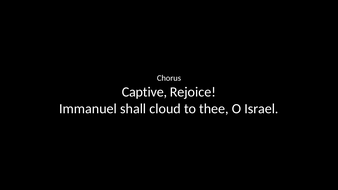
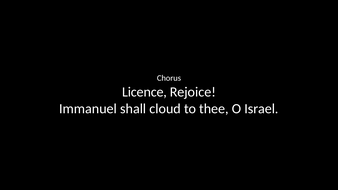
Captive: Captive -> Licence (144, 92)
